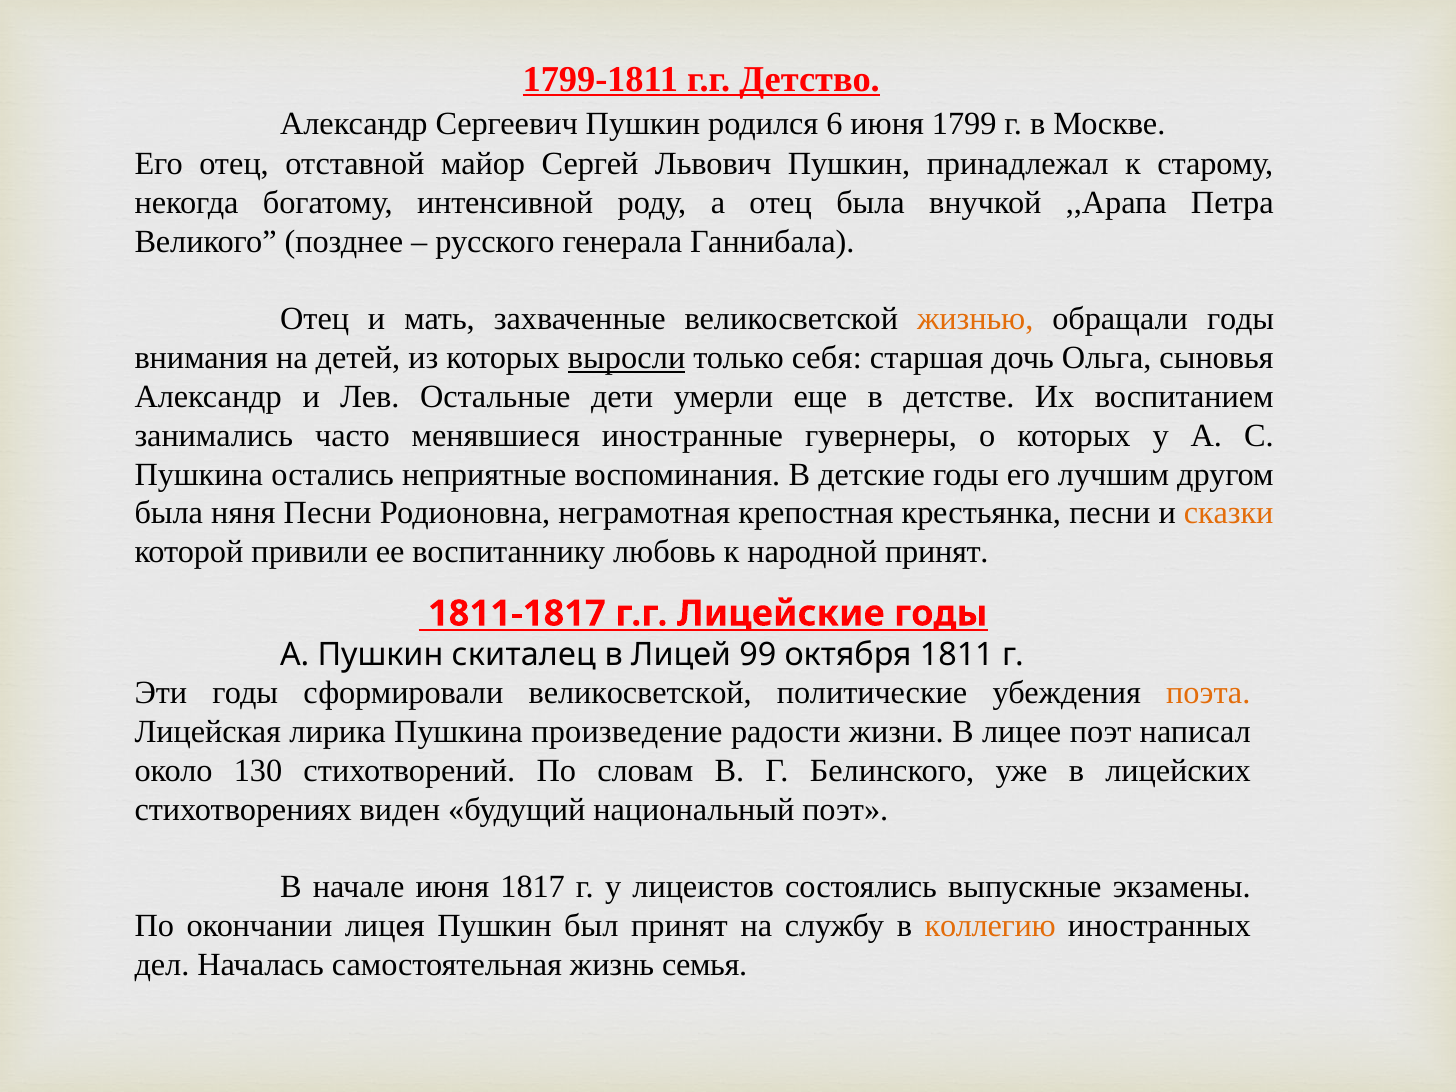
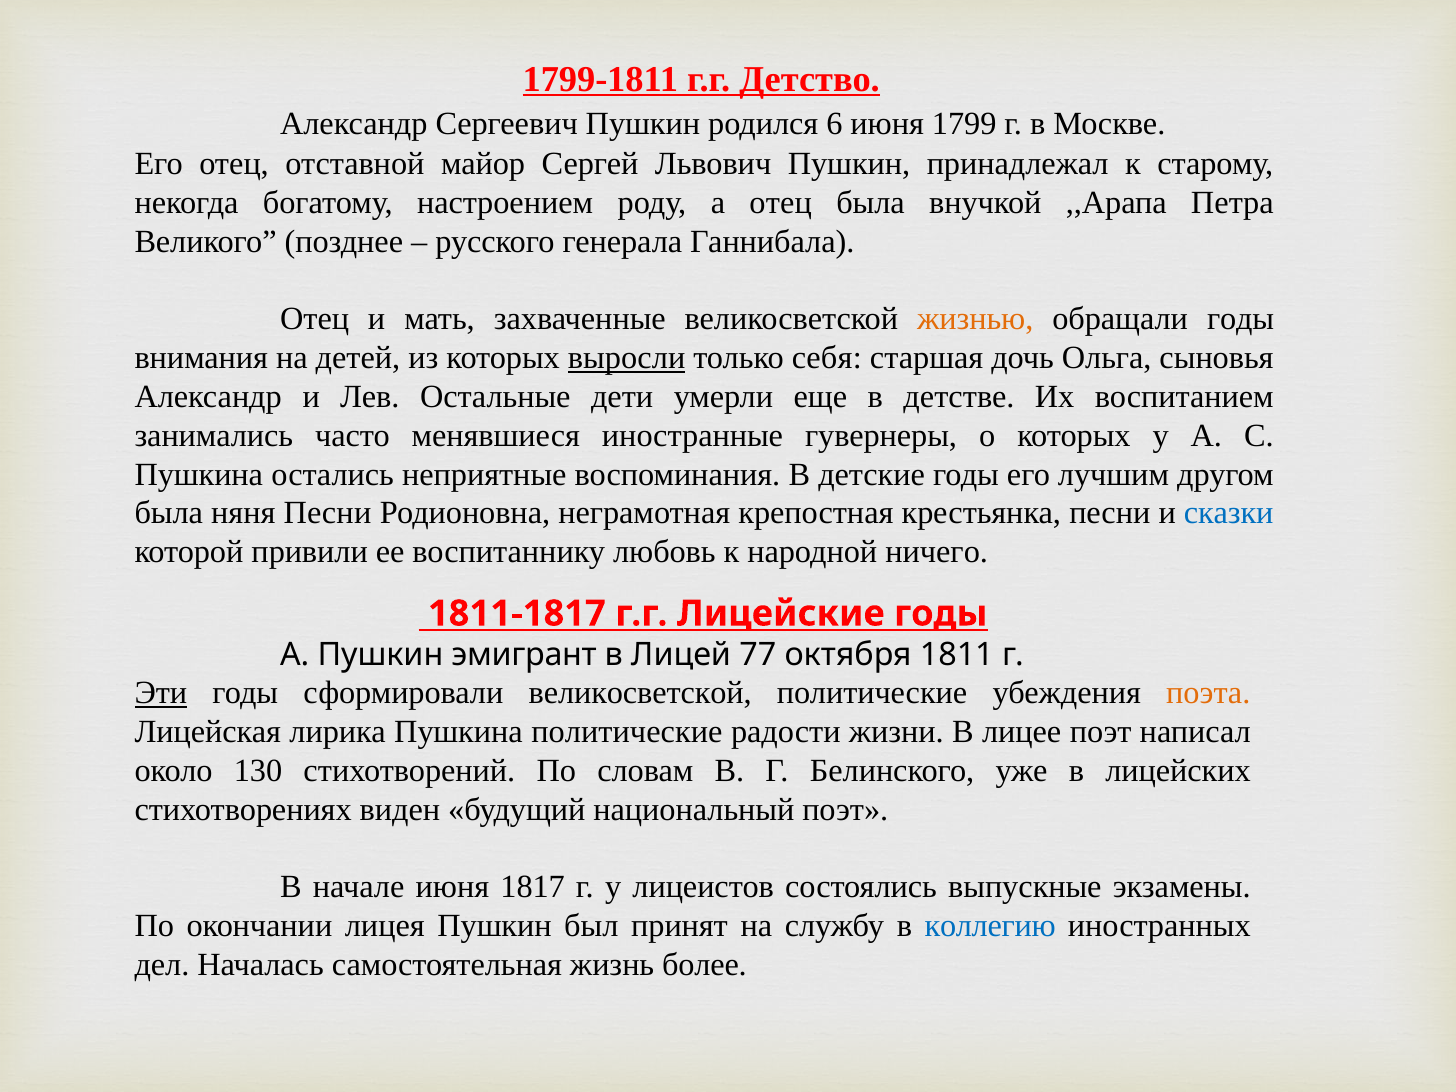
интенсивной: интенсивной -> настроением (505, 203)
сказки colour: orange -> blue (1229, 513)
народной принят: принят -> ничего (937, 552)
скиталец: скиталец -> эмигрант (524, 654)
99: 99 -> 77 (758, 654)
Эти underline: none -> present (161, 693)
Пушкина произведение: произведение -> политические (627, 732)
коллегию colour: orange -> blue (990, 926)
семья: семья -> более (705, 965)
